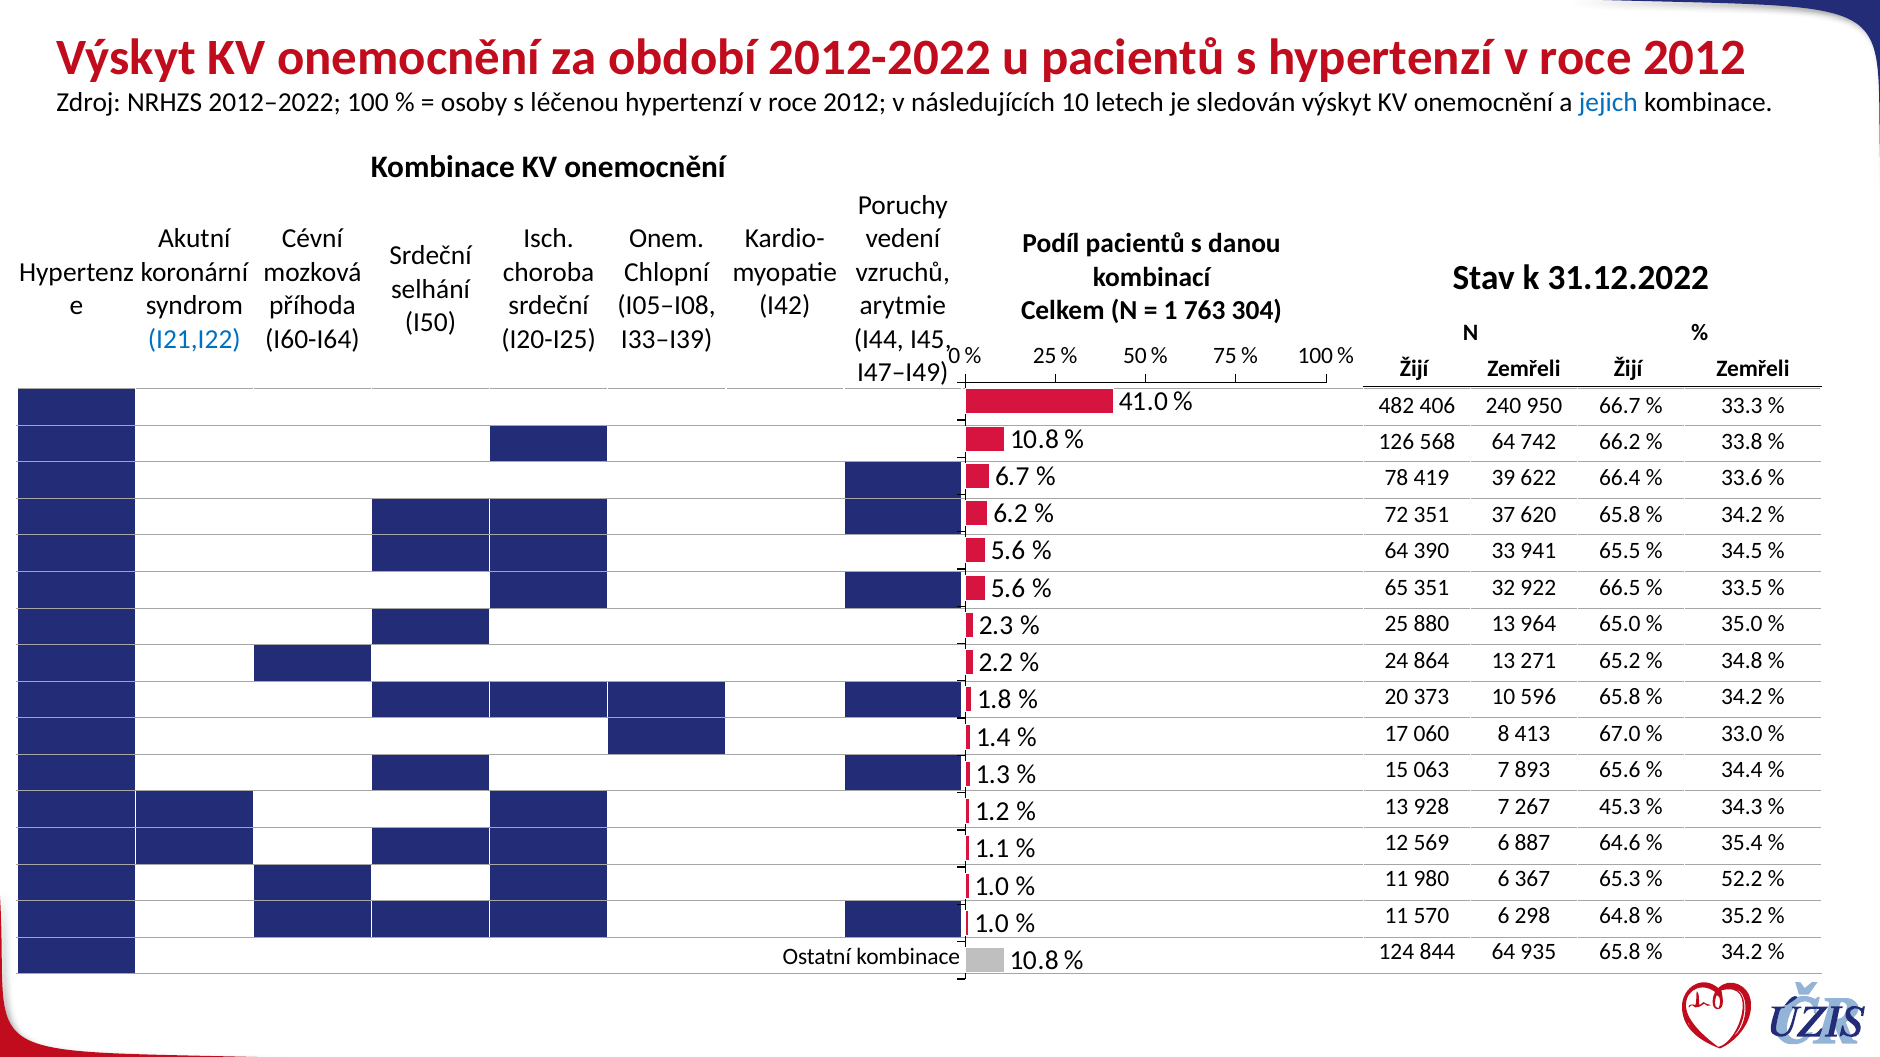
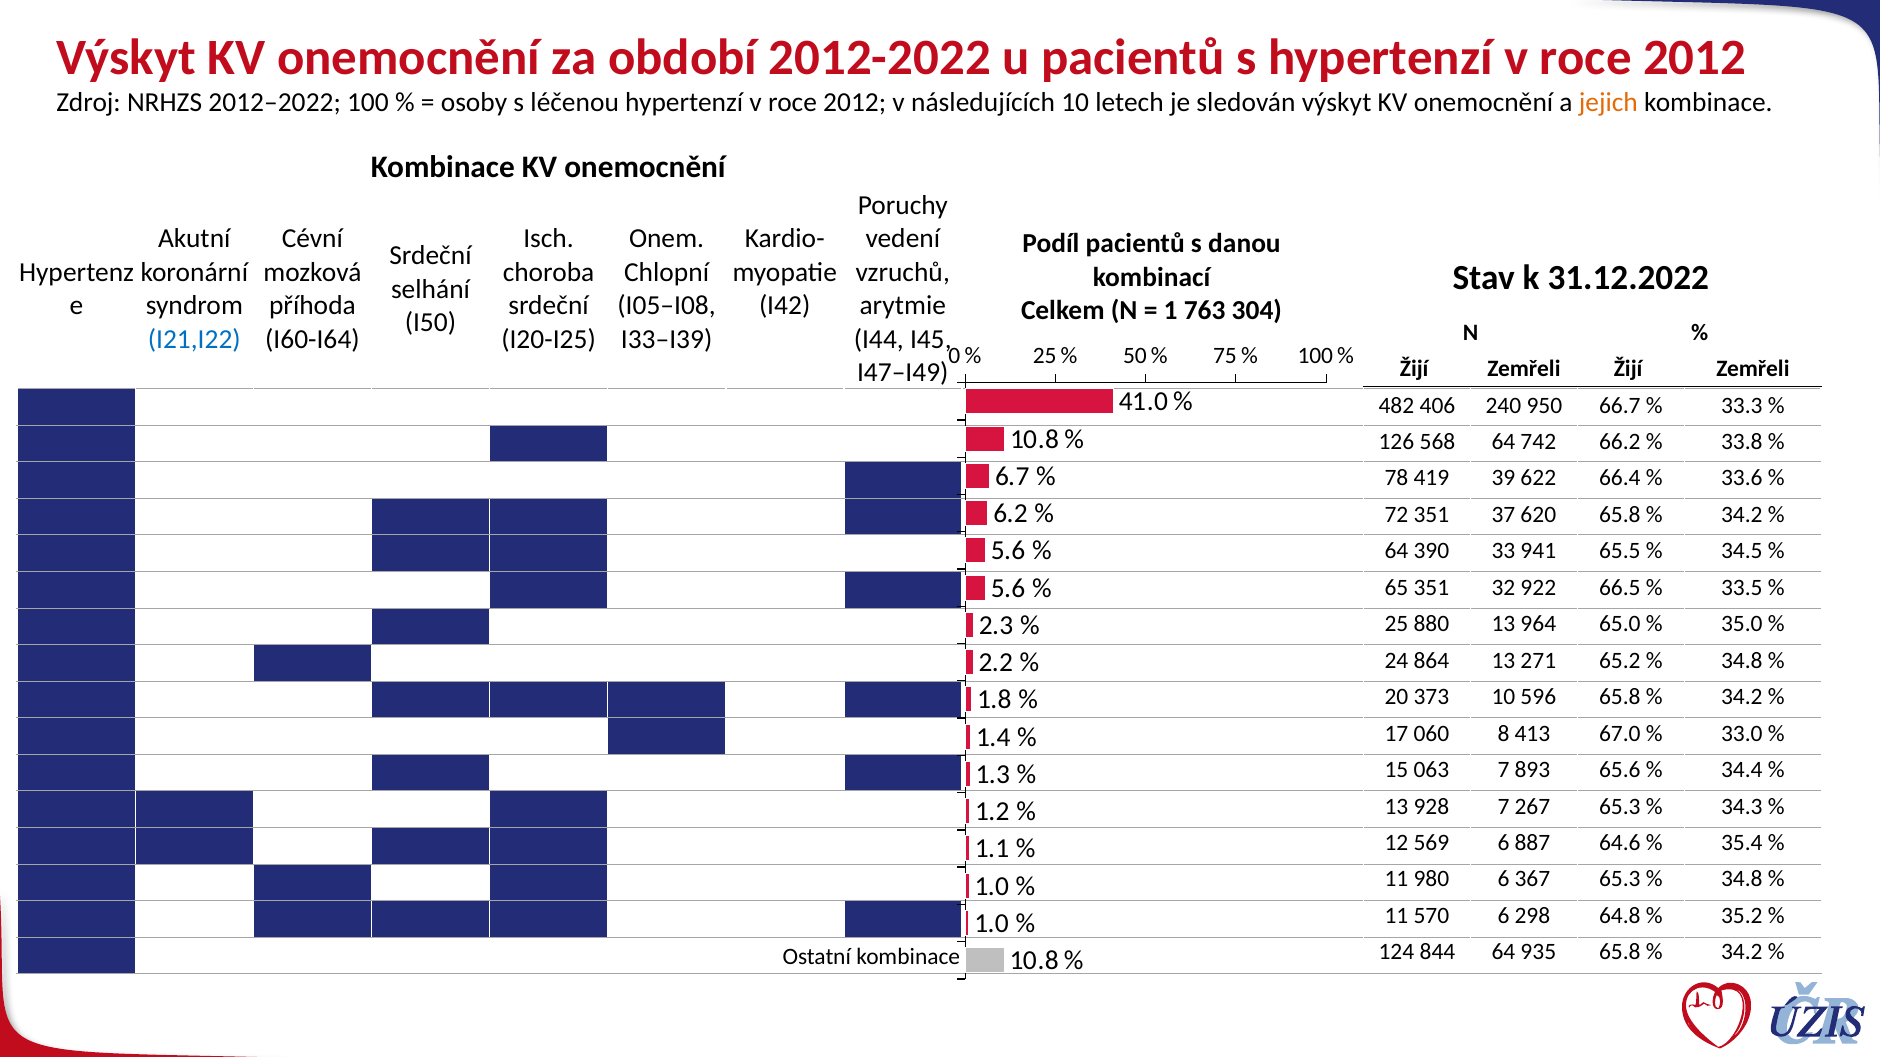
jejich colour: blue -> orange (1608, 103)
267 45.3: 45.3 -> 65.3 (1620, 807)
52.2: 52.2 -> 34.8 (1742, 880)
